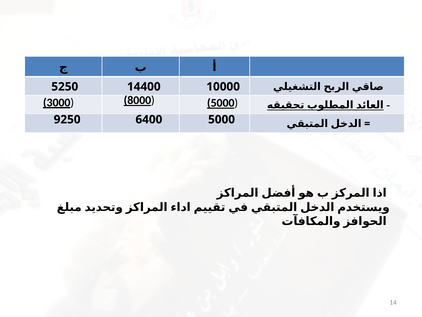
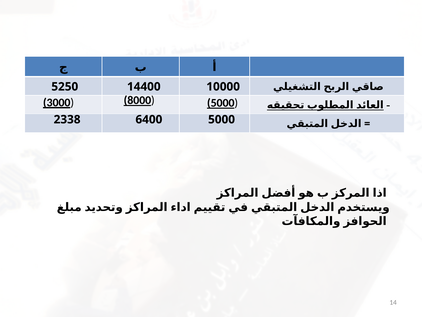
9250: 9250 -> 2338 (67, 119)
